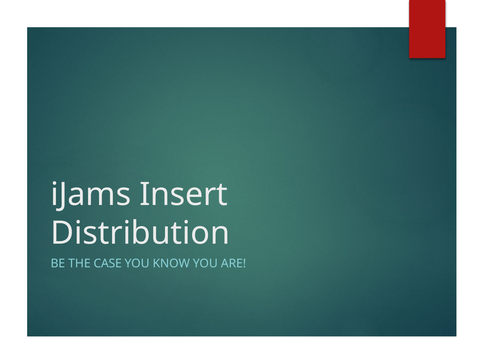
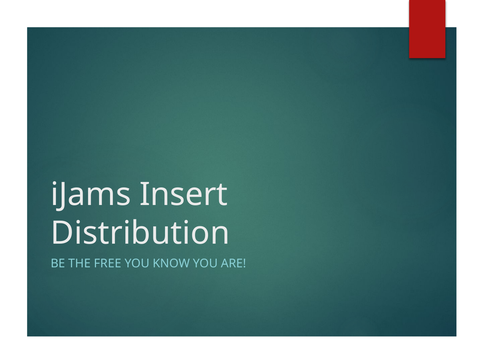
CASE: CASE -> FREE (108, 263)
